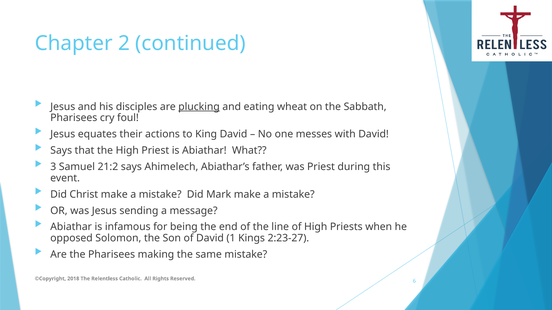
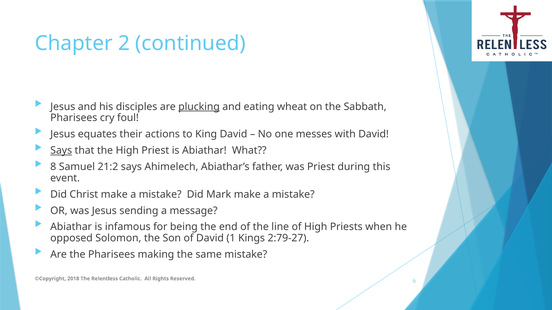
Says underline: none -> present (61, 151)
3: 3 -> 8 (53, 167)
2:23-27: 2:23-27 -> 2:79-27 (288, 238)
